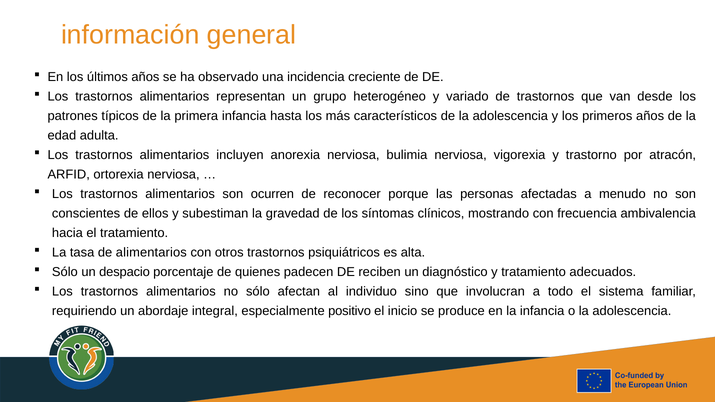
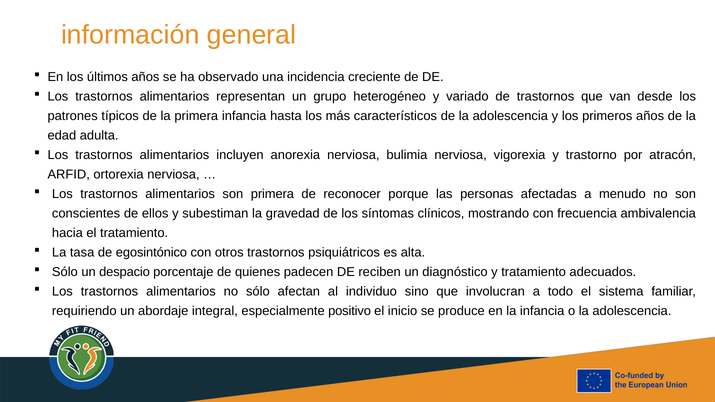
son ocurren: ocurren -> primera (272, 194)
de alimentarios: alimentarios -> egosintónico (151, 253)
